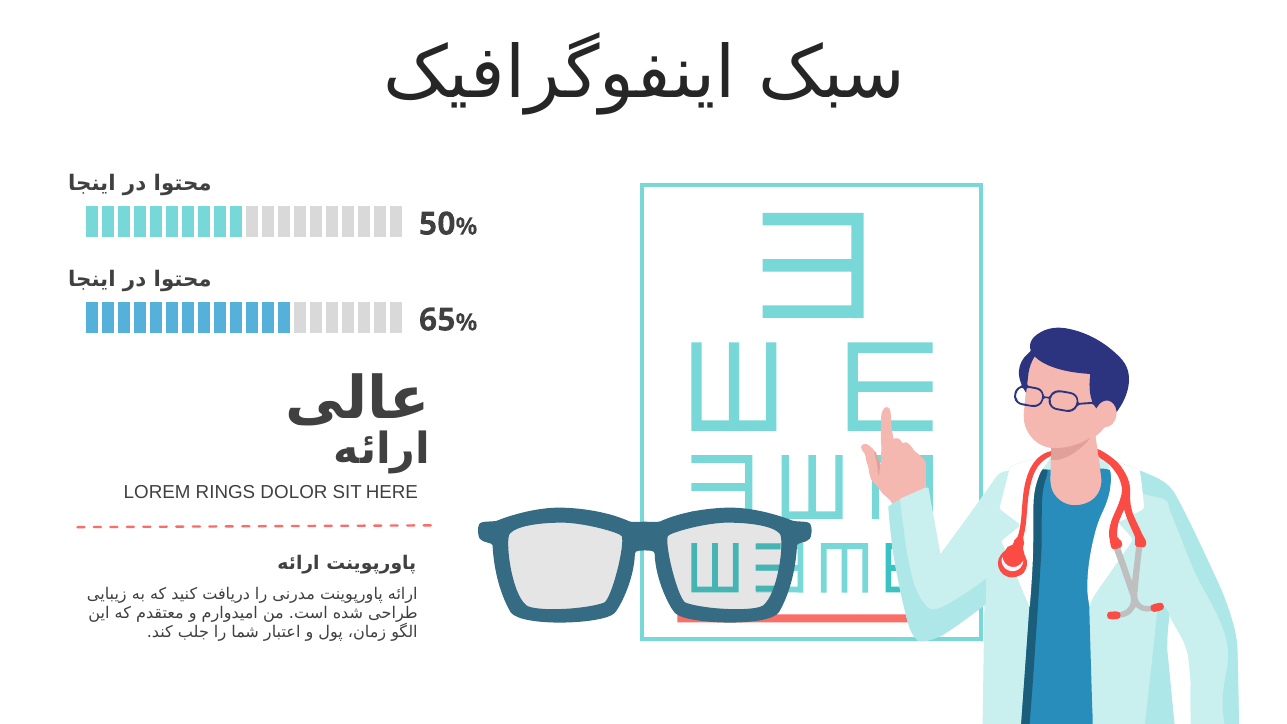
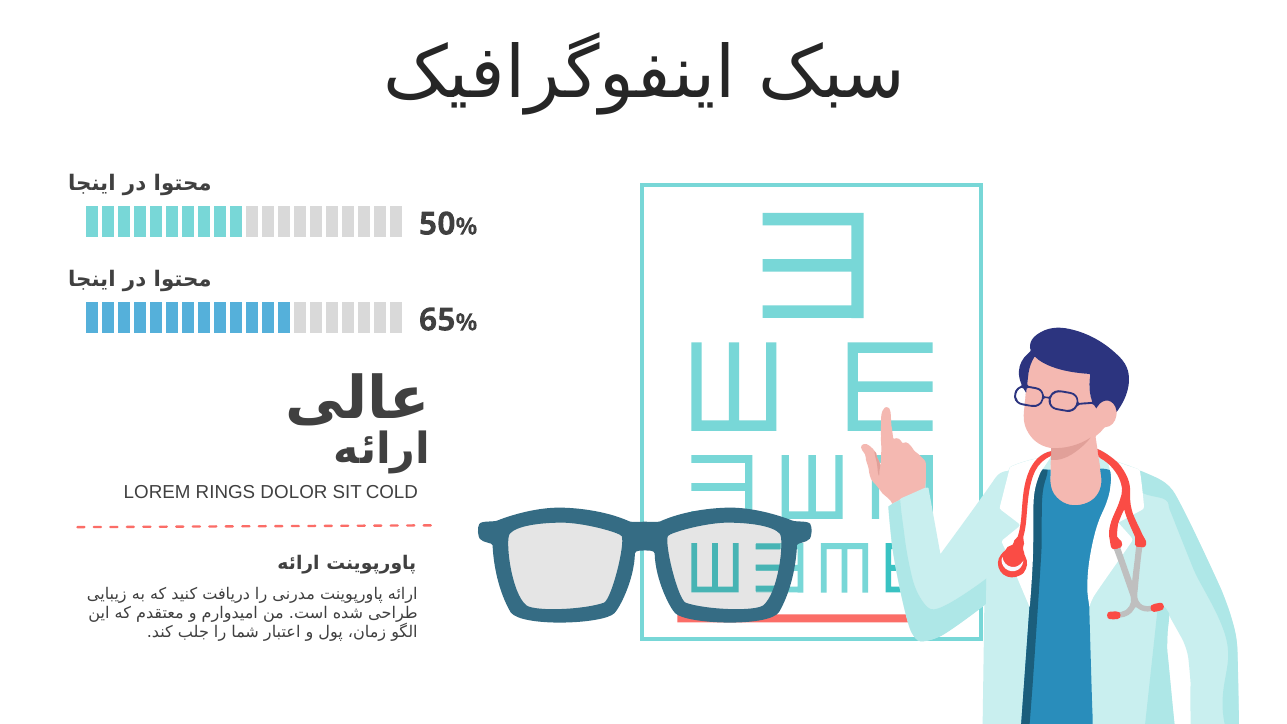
HERE: HERE -> COLD (392, 493)
